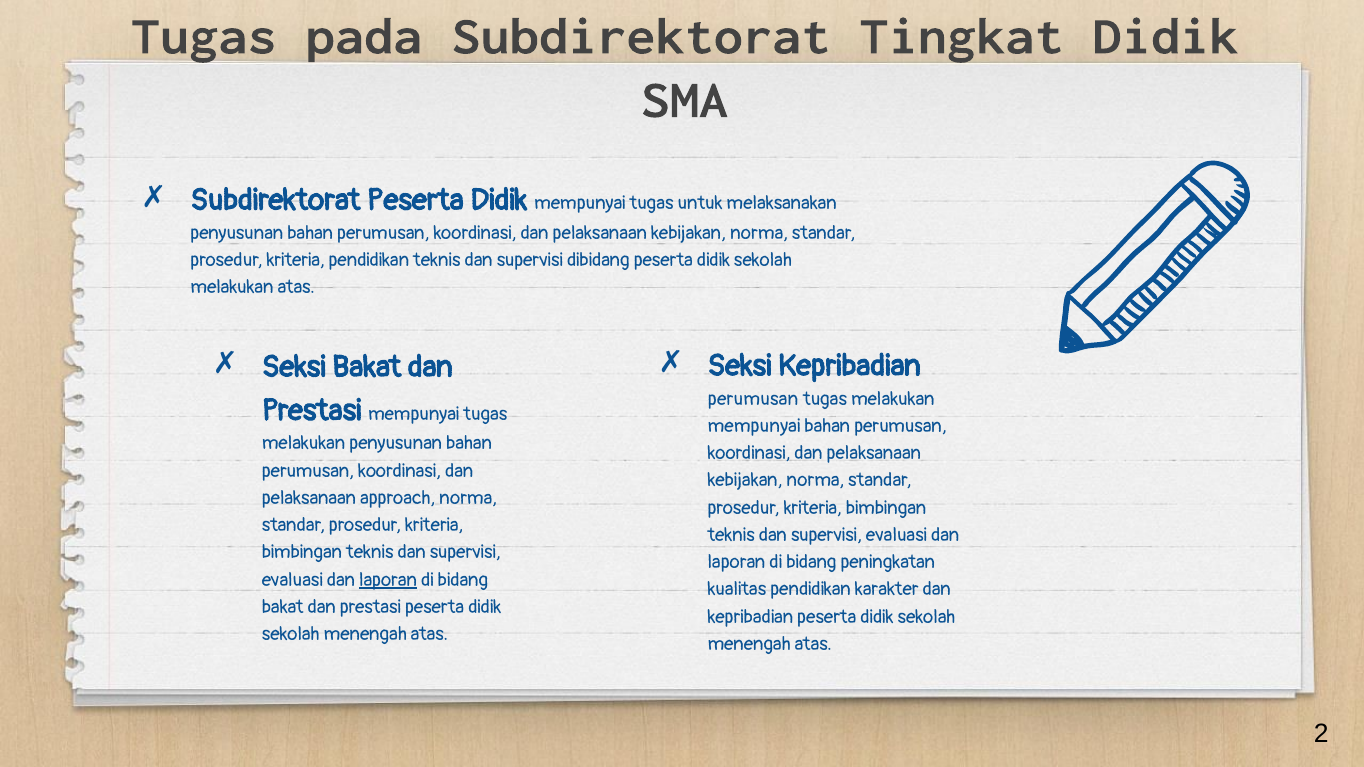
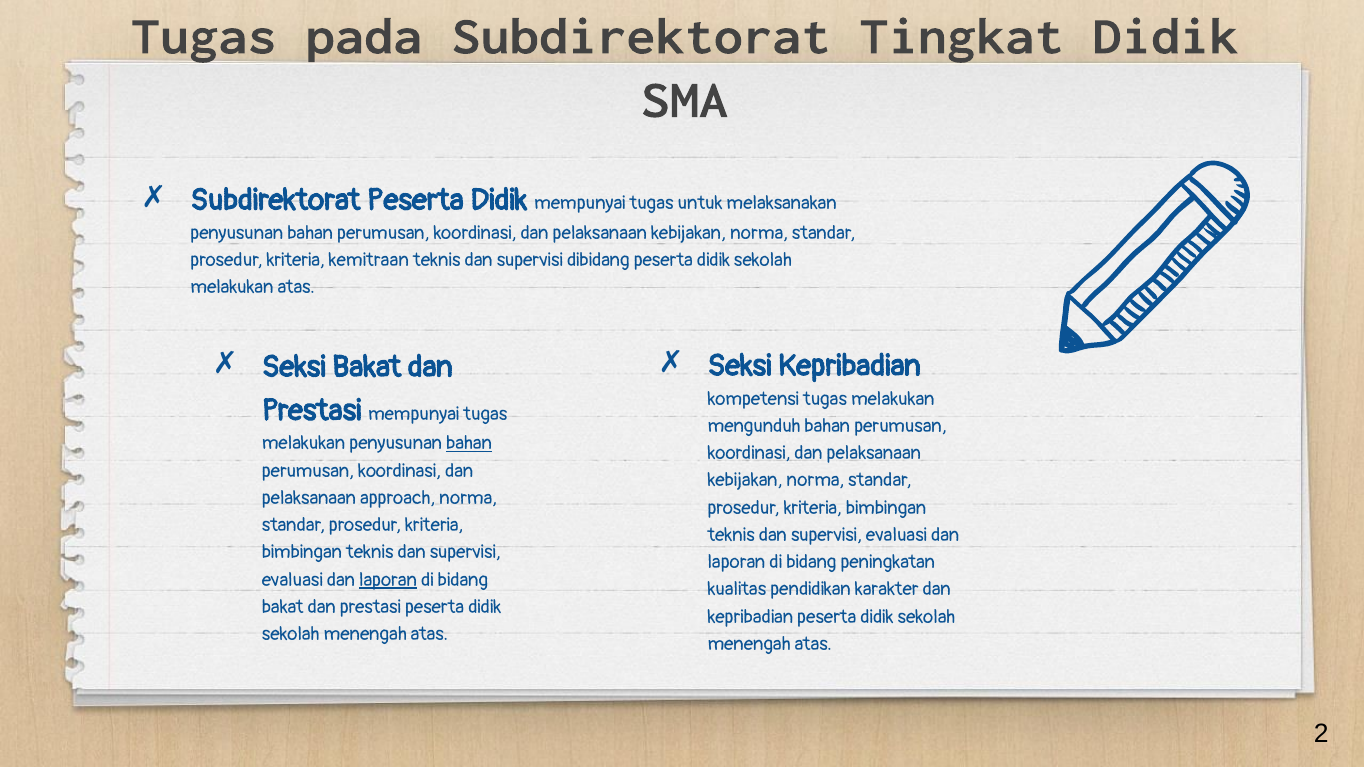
kriteria pendidikan: pendidikan -> kemitraan (369, 260)
perumusan: perumusan -> kompetensi (753, 399)
mempunyai: mempunyai -> mengunduh (754, 426)
bahan underline: none -> present (469, 444)
